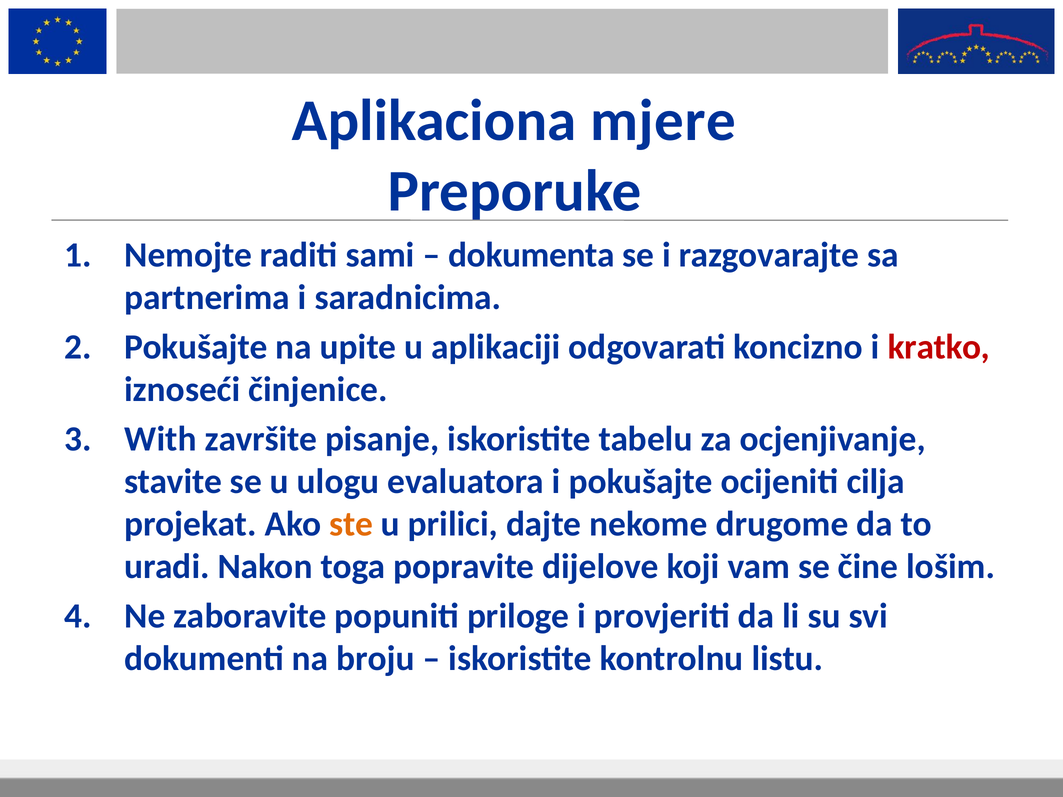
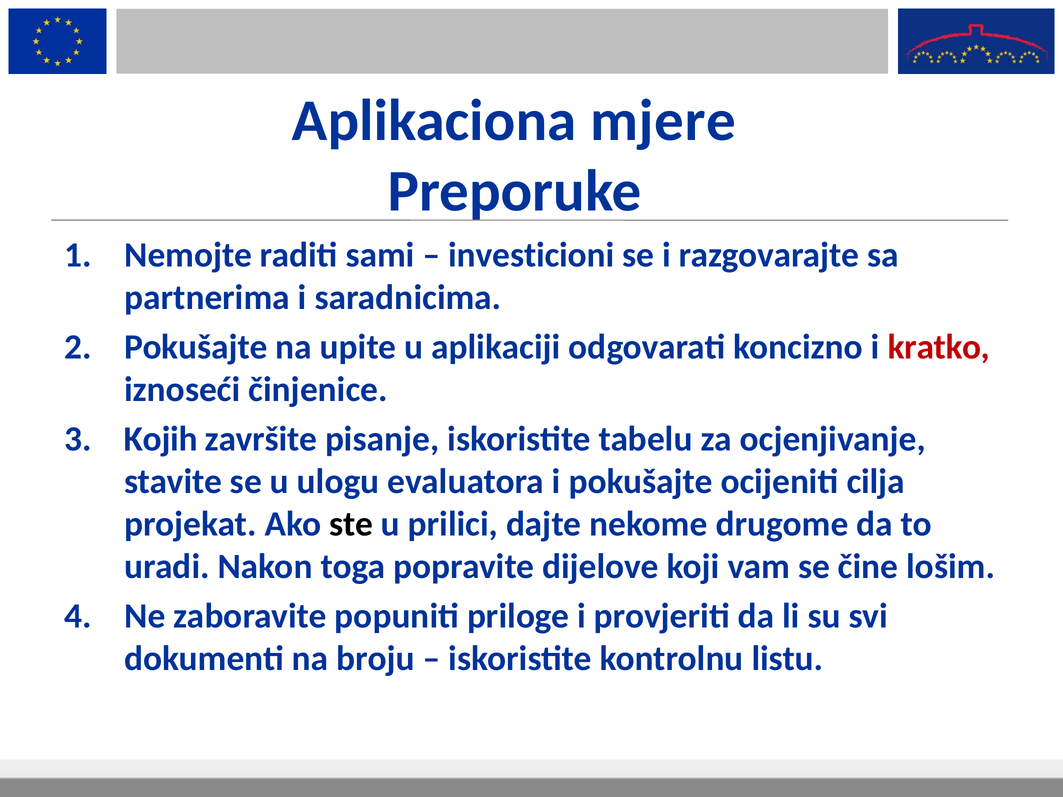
dokumenta: dokumenta -> investicioni (531, 255)
With: With -> Kojih (161, 439)
ste colour: orange -> black (351, 524)
